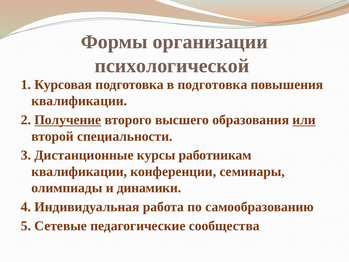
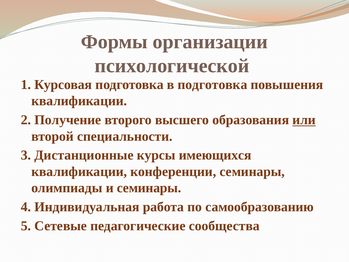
Получение underline: present -> none (68, 120)
работникам: работникам -> имеющихся (215, 155)
и динамики: динамики -> семинары (149, 188)
